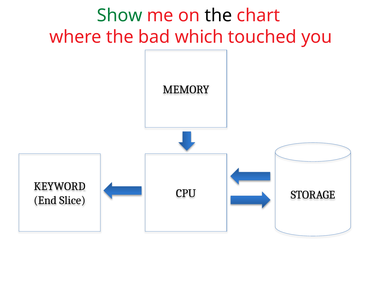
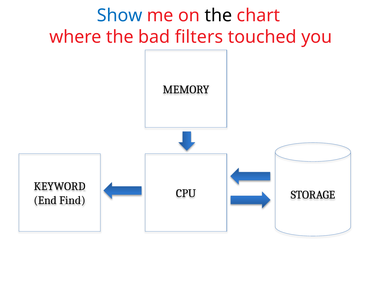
Show colour: green -> blue (120, 15)
which: which -> filters (199, 37)
Slice: Slice -> Find (72, 200)
